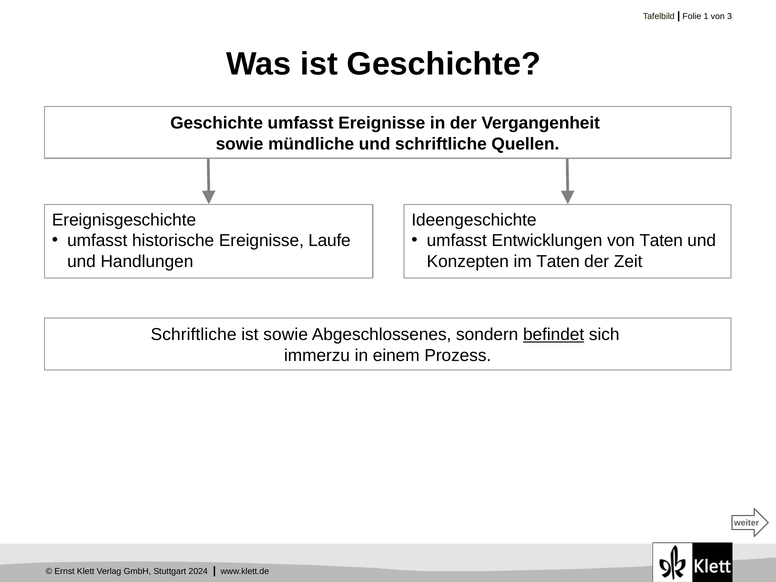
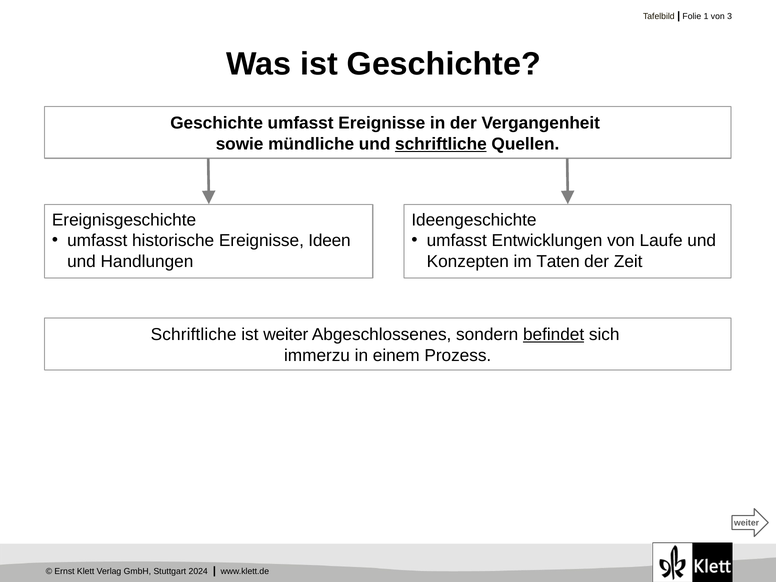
schriftliche underline: none -> present (441, 144)
Laufe: Laufe -> Ideen (329, 241)
von Taten: Taten -> Laufe (661, 241)
ist sowie: sowie -> weiter (286, 335)
